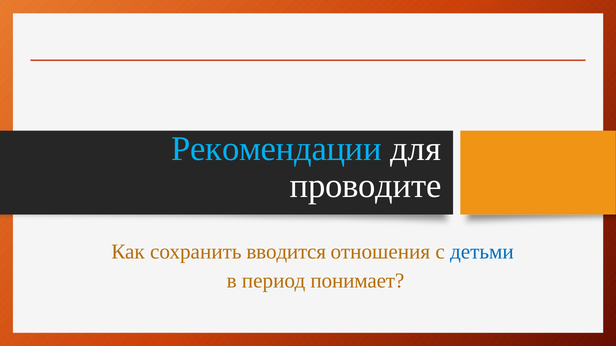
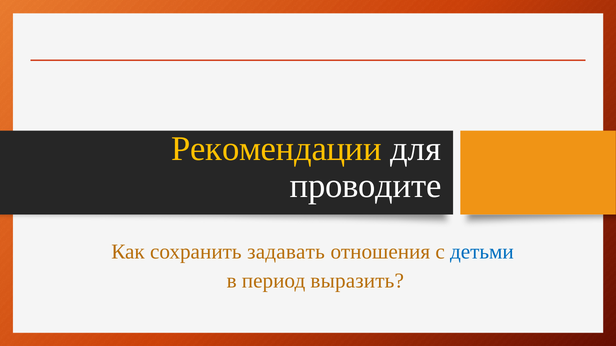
Рекомендации colour: light blue -> yellow (277, 149)
вводится: вводится -> задавать (286, 252)
понимает: понимает -> выразить (357, 281)
